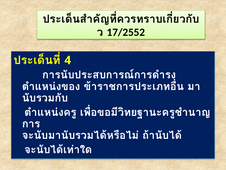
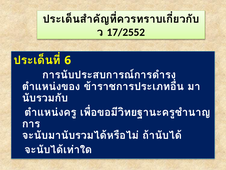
4: 4 -> 6 (68, 60)
